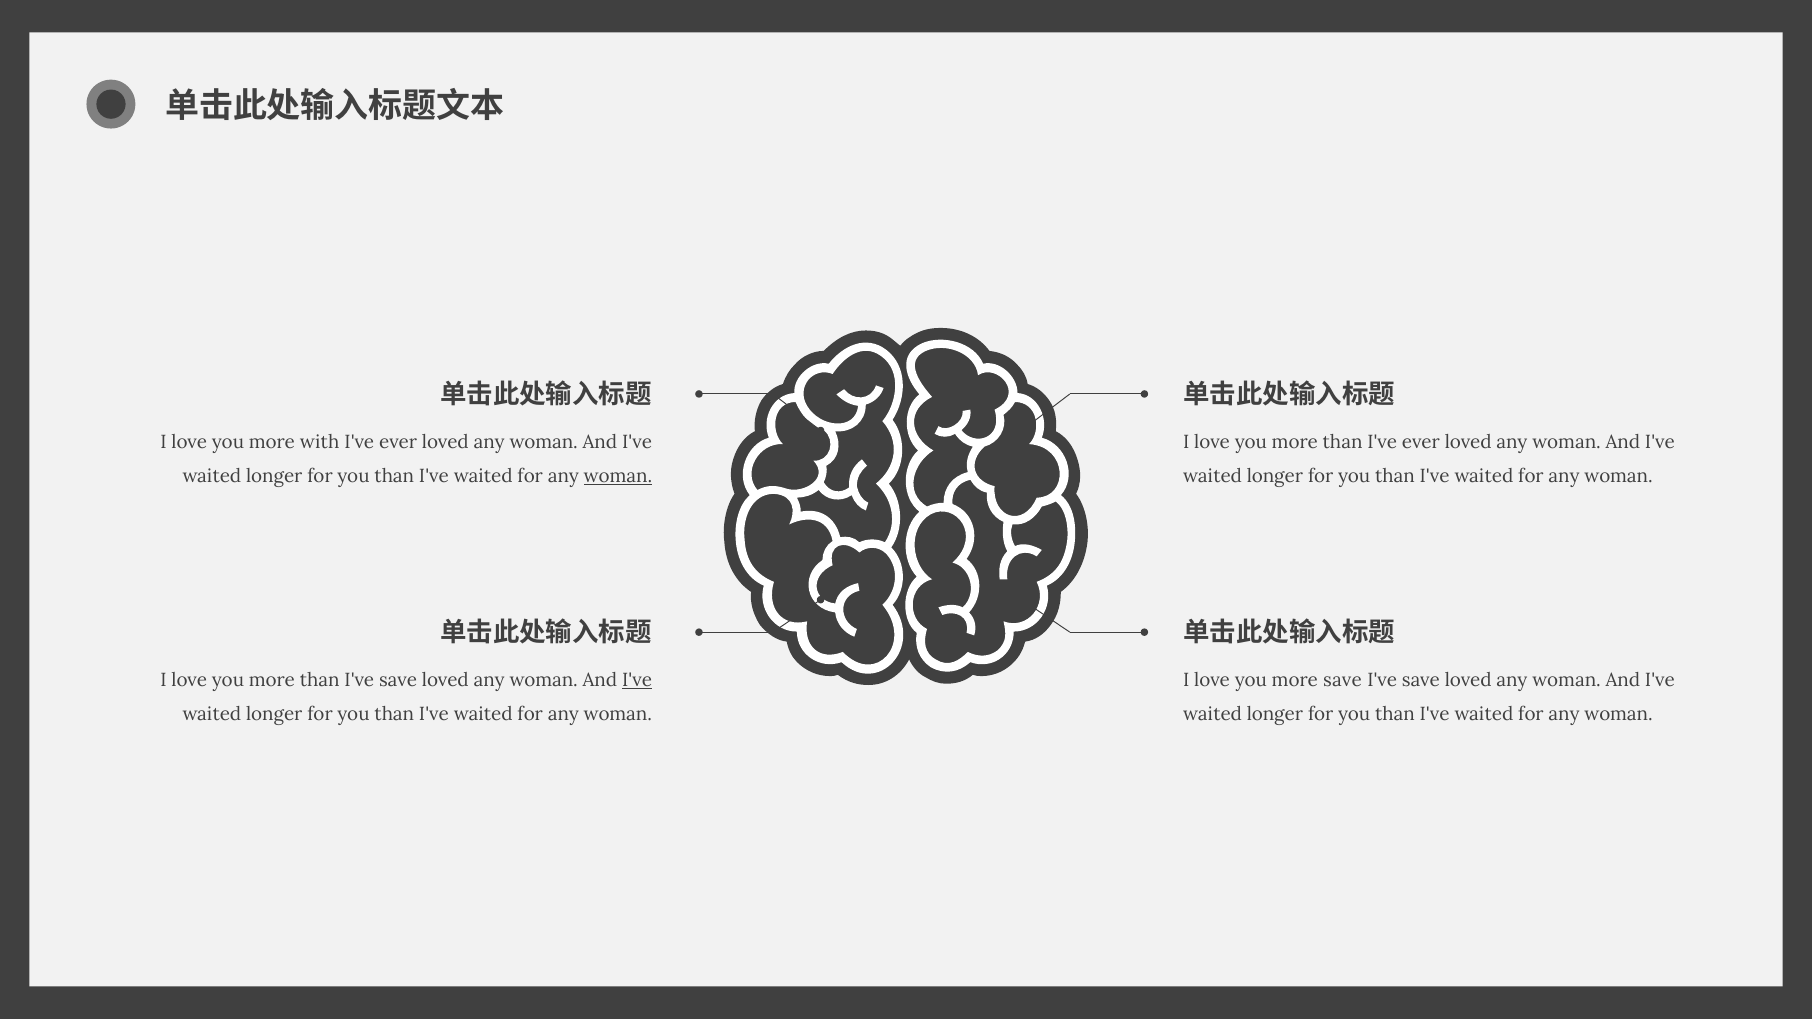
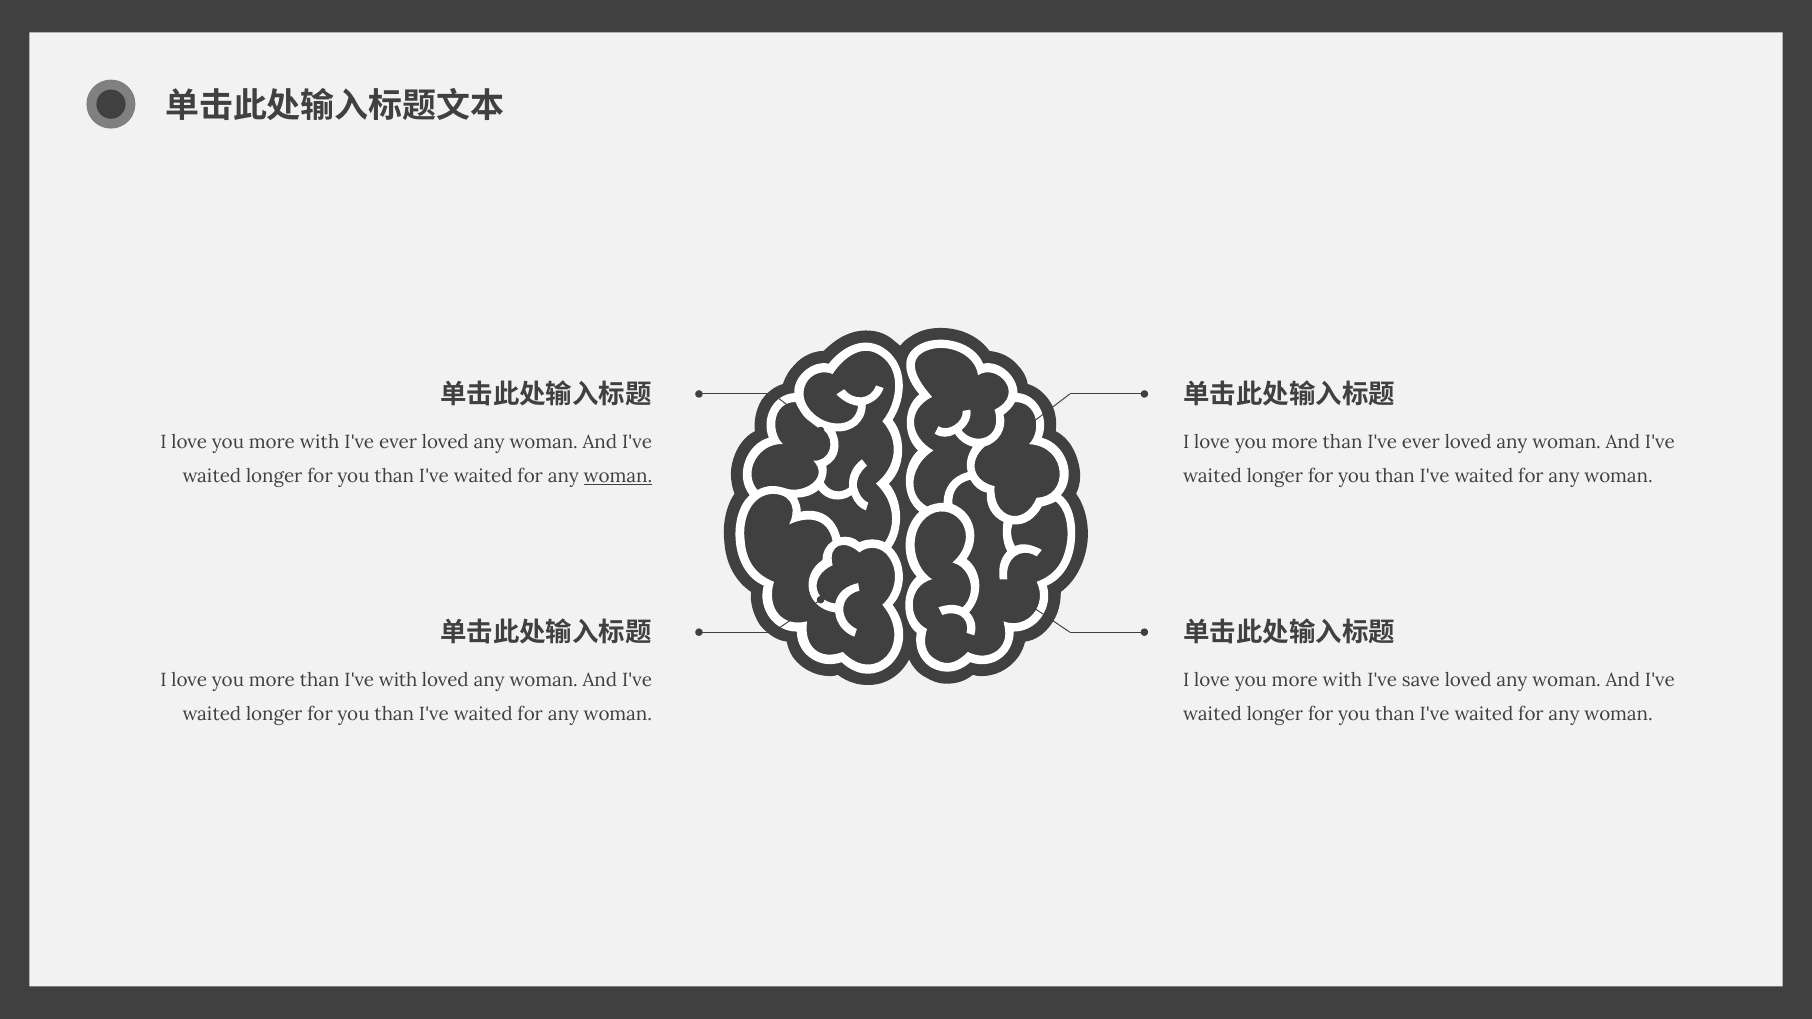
than I've save: save -> with (398, 680)
I've underline: present -> none (637, 680)
save: save -> with (1343, 681)
